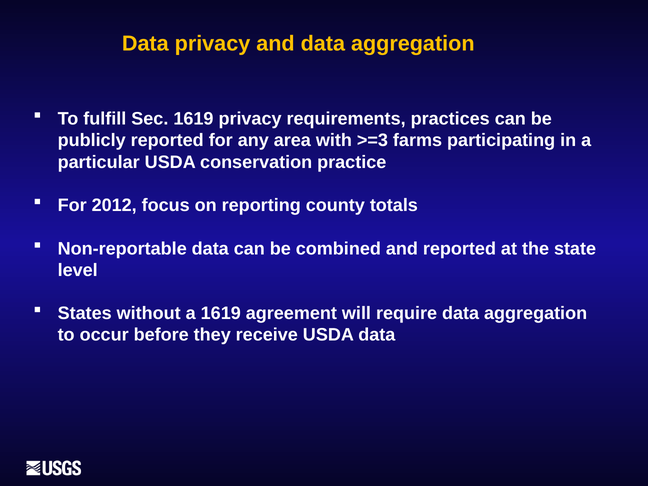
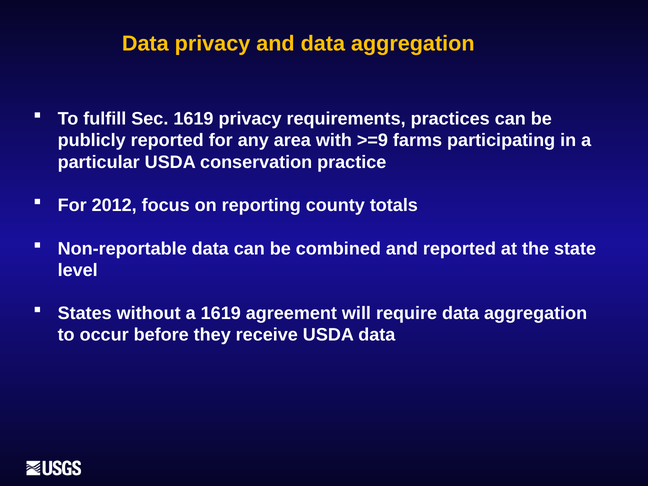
>=3: >=3 -> >=9 (372, 141)
